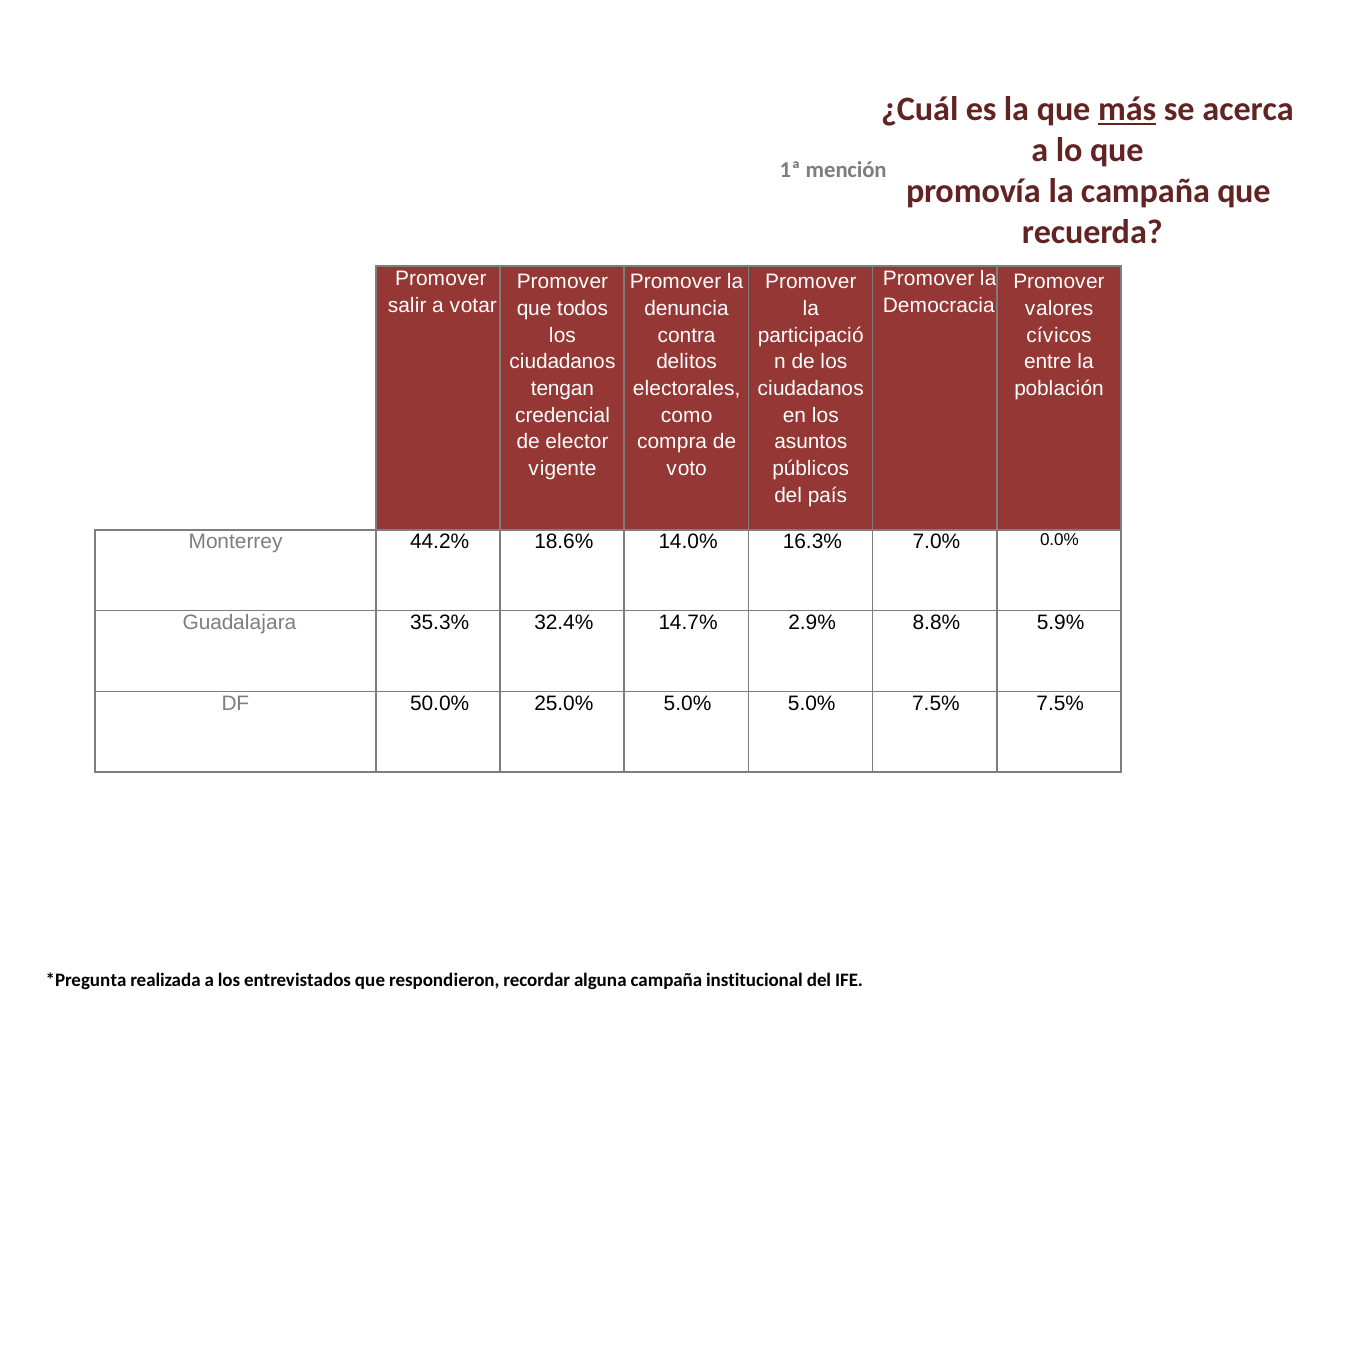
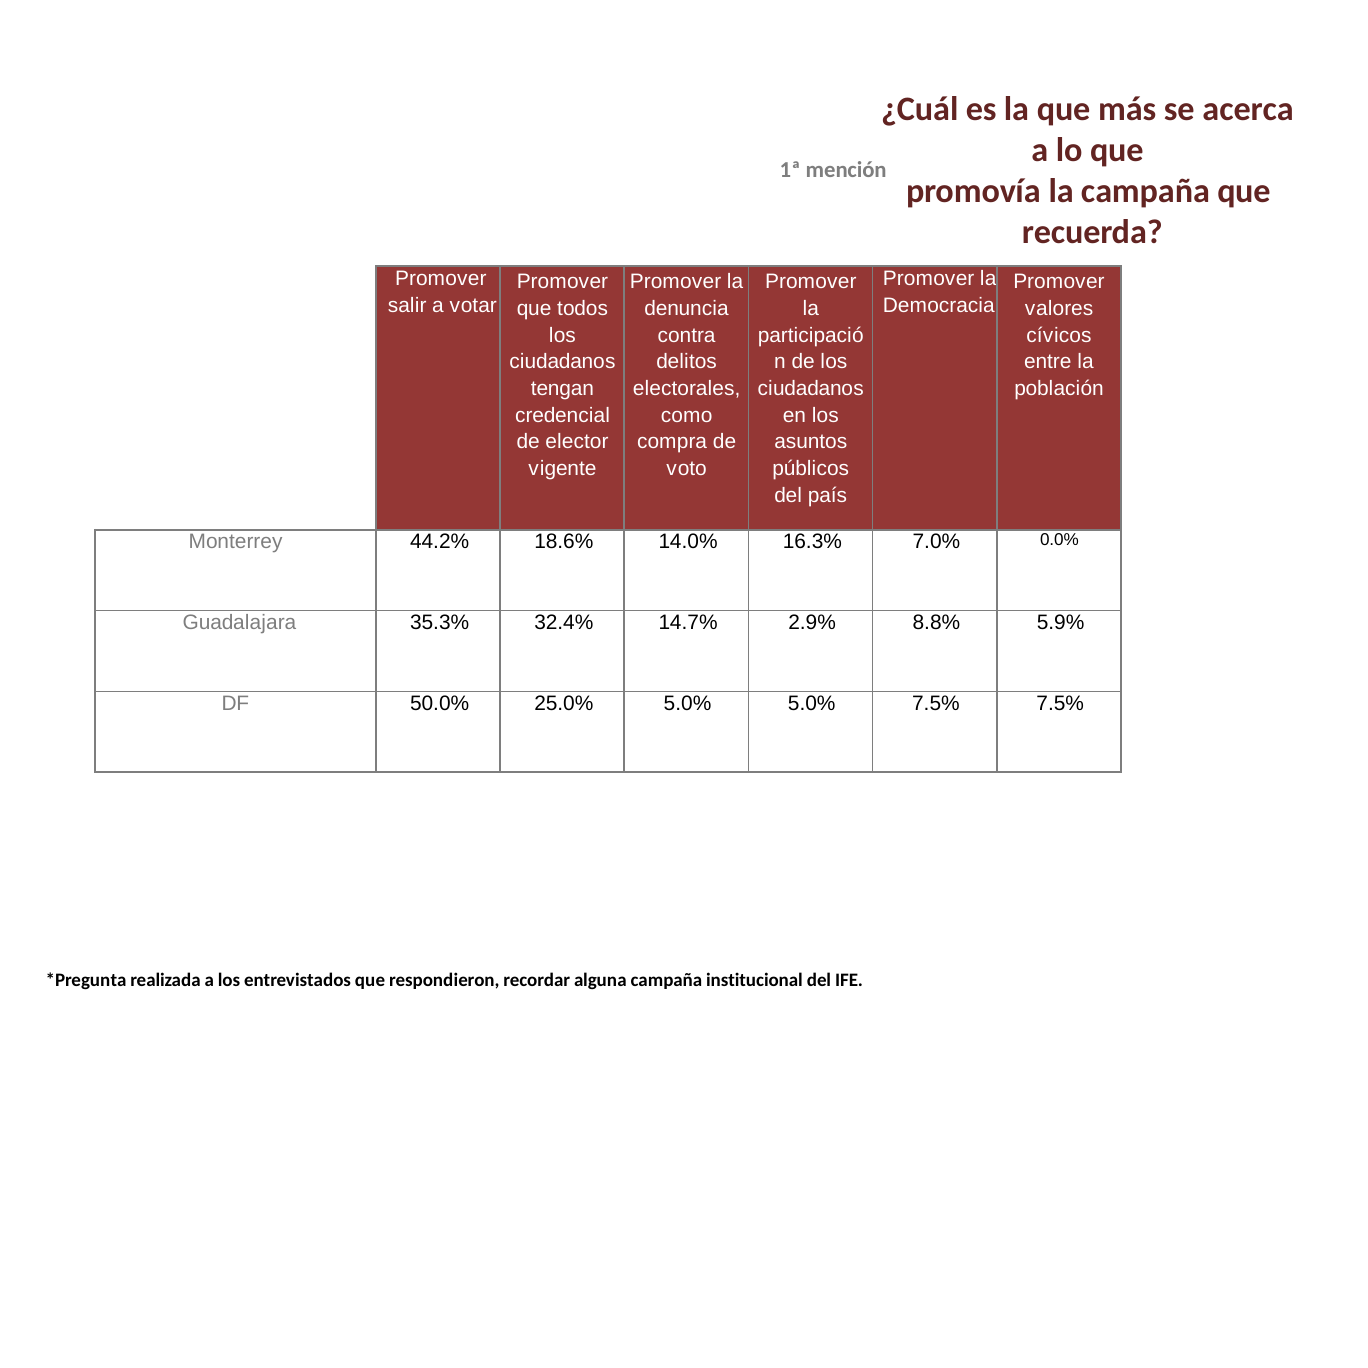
más underline: present -> none (1127, 110)
